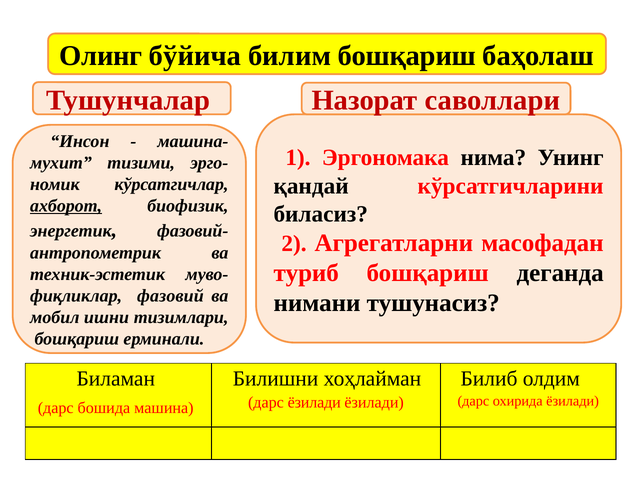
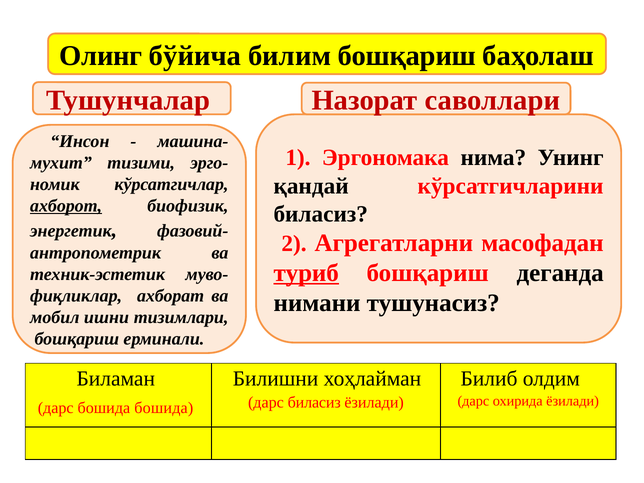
туриб underline: none -> present (306, 273)
фазовий: фазовий -> ахборат (171, 296)
дарс ёзилади: ёзилади -> биласиз (314, 402)
бошида машина: машина -> бошида (164, 408)
